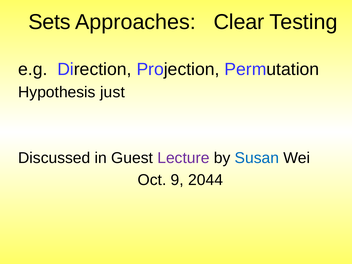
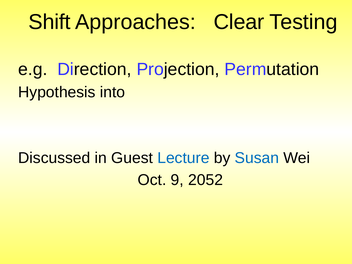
Sets: Sets -> Shift (50, 22)
just: just -> into (113, 92)
Lecture colour: purple -> blue (183, 158)
2044: 2044 -> 2052 (206, 180)
